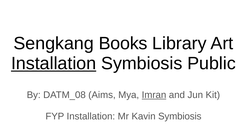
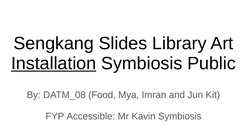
Books: Books -> Slides (123, 43)
Aims: Aims -> Food (102, 95)
Imran underline: present -> none (154, 95)
FYP Installation: Installation -> Accessible (91, 116)
